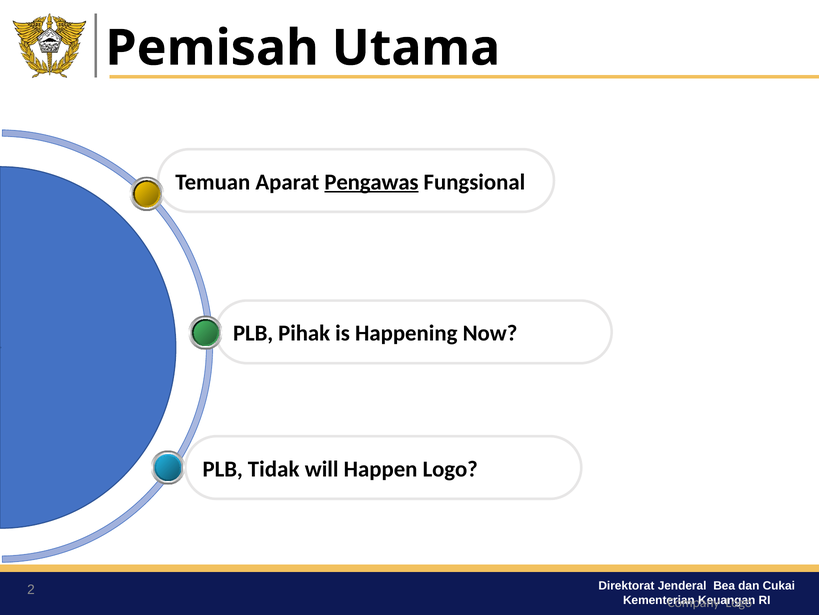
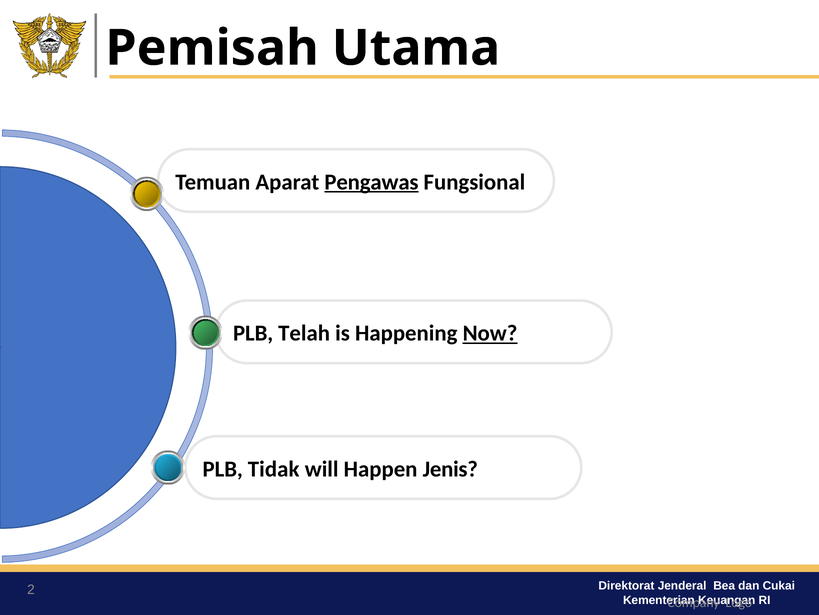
Pihak: Pihak -> Telah (304, 333)
Now underline: none -> present (490, 333)
Happen Logo: Logo -> Jenis (450, 469)
